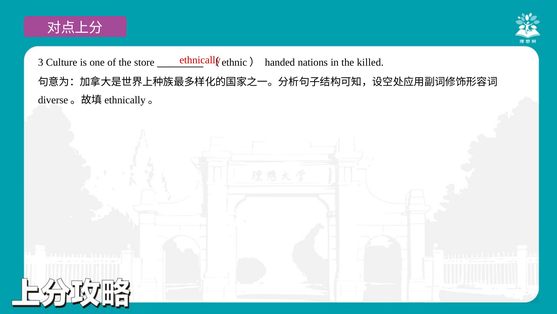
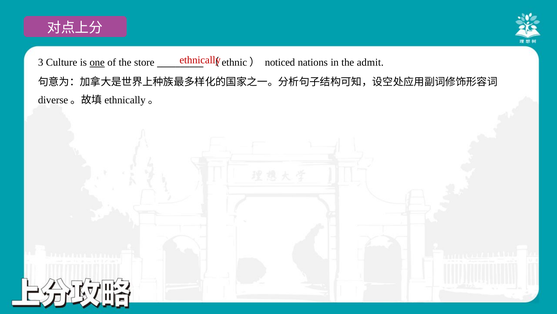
one underline: none -> present (97, 62)
handed: handed -> noticed (280, 62)
killed: killed -> admit (370, 62)
